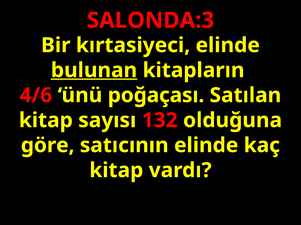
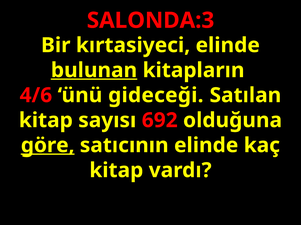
poğaçası: poğaçası -> gideceği (156, 96)
132: 132 -> 692 (160, 121)
göre underline: none -> present (48, 146)
